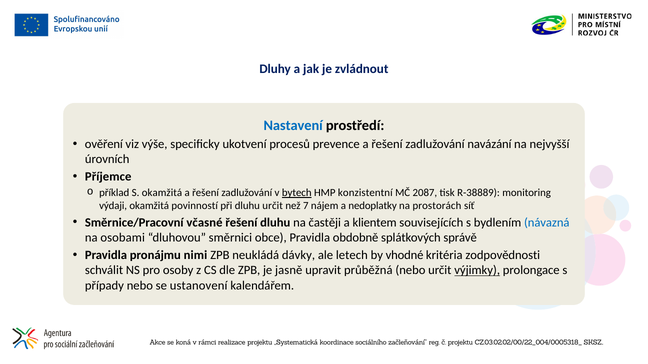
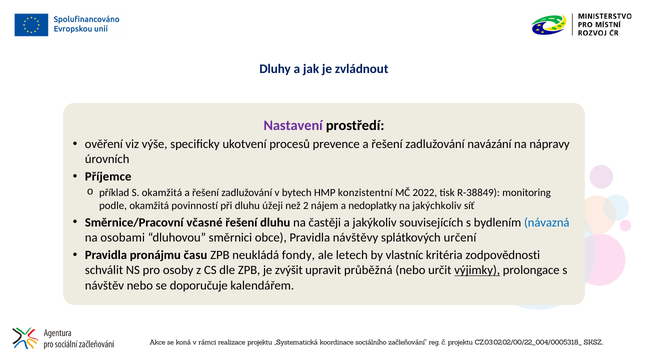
Nastavení colour: blue -> purple (293, 126)
nejvyšší: nejvyšší -> nápravy (550, 144)
bytech underline: present -> none (297, 193)
2087: 2087 -> 2022 (425, 193)
R-38889: R-38889 -> R-38849 (479, 193)
výdaji: výdaji -> podle (113, 206)
dluhu určit: určit -> úžeji (273, 206)
7: 7 -> 2 (306, 206)
prostorách: prostorách -> jakýchkoliv (437, 206)
klientem: klientem -> jakýkoliv (375, 223)
obdobně: obdobně -> návštěvy (356, 238)
správě: správě -> určení (460, 238)
nimi: nimi -> času (195, 256)
dávky: dávky -> fondy (298, 256)
vhodné: vhodné -> vlastníc (405, 256)
jasně: jasně -> zvýšit (289, 271)
případy: případy -> návštěv (104, 286)
ustanovení: ustanovení -> doporučuje (199, 286)
